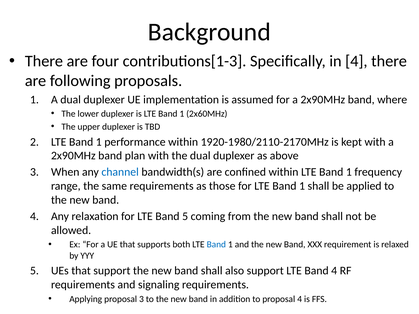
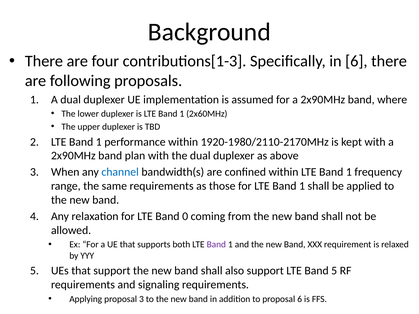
in 4: 4 -> 6 (356, 61)
Band 5: 5 -> 0 (185, 216)
Band colour: blue -> purple (216, 245)
LTE Band 4: 4 -> 5 (334, 271)
proposal 4: 4 -> 6 (300, 299)
